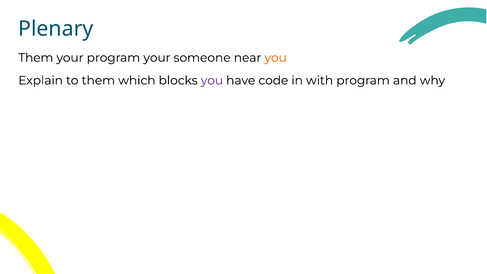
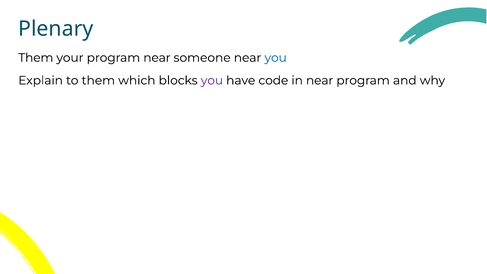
program your: your -> near (157, 58)
you colour: orange -> blue (276, 58)
in with: with -> near (320, 80)
